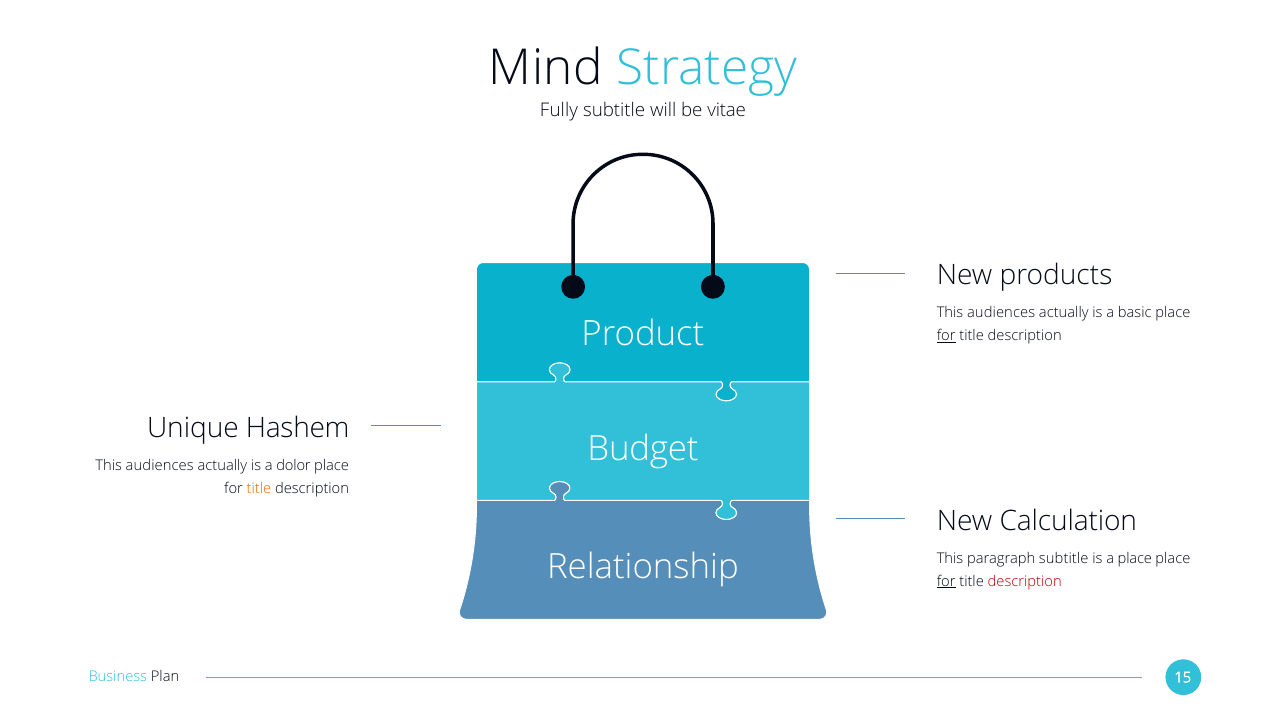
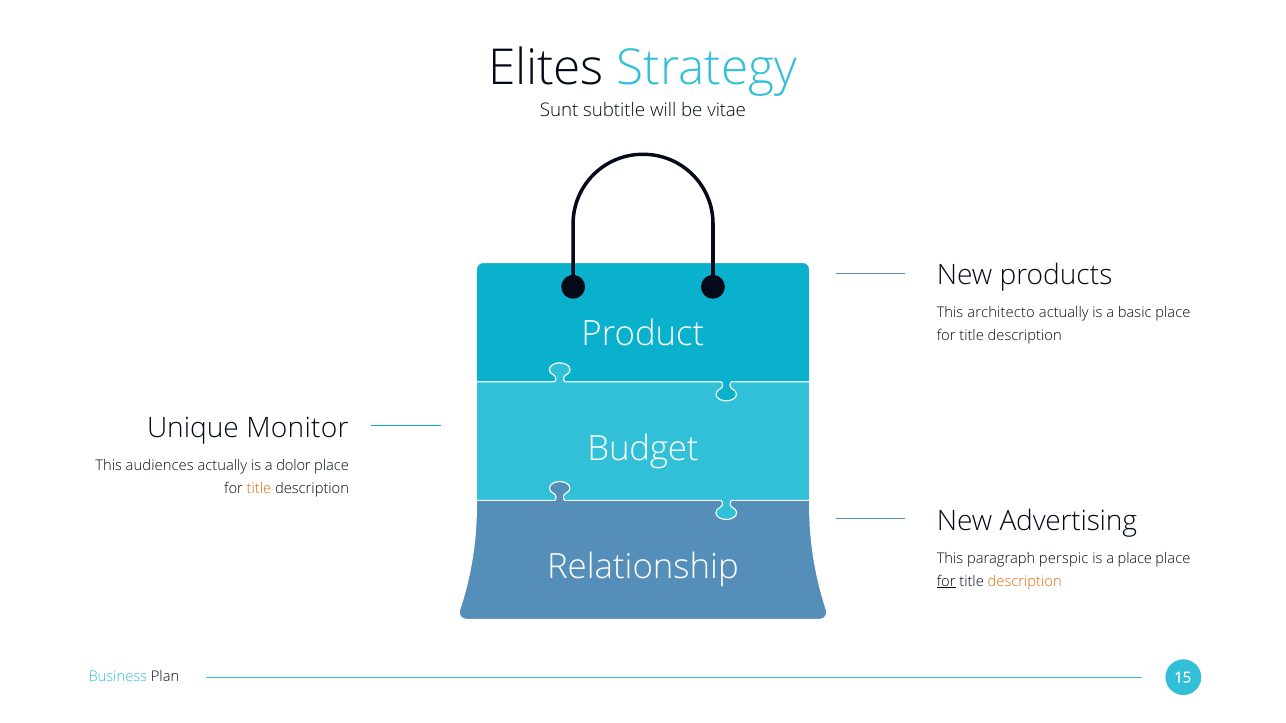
Mind: Mind -> Elites (546, 68)
Fully: Fully -> Sunt (559, 110)
audiences: audiences -> architecto (1001, 313)
for underline: present -> none (946, 336)
Hashem: Hashem -> Monitor (297, 428)
Calculation: Calculation -> Advertising (1068, 521)
paragraph subtitle: subtitle -> perspic (1064, 559)
description colour: red -> orange (1025, 582)
